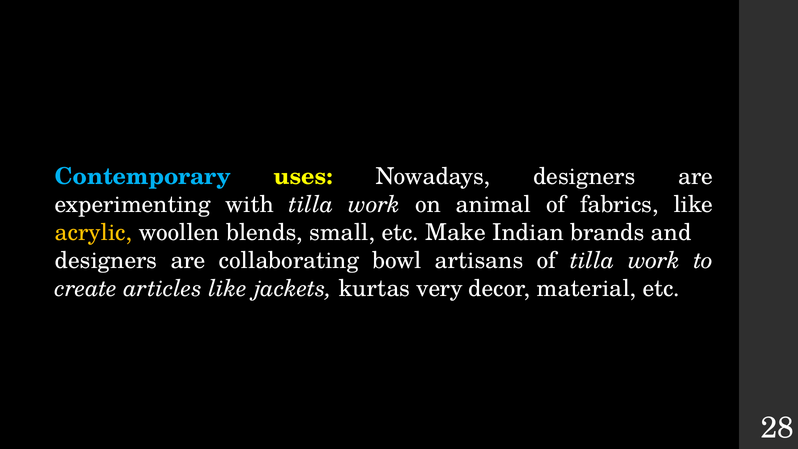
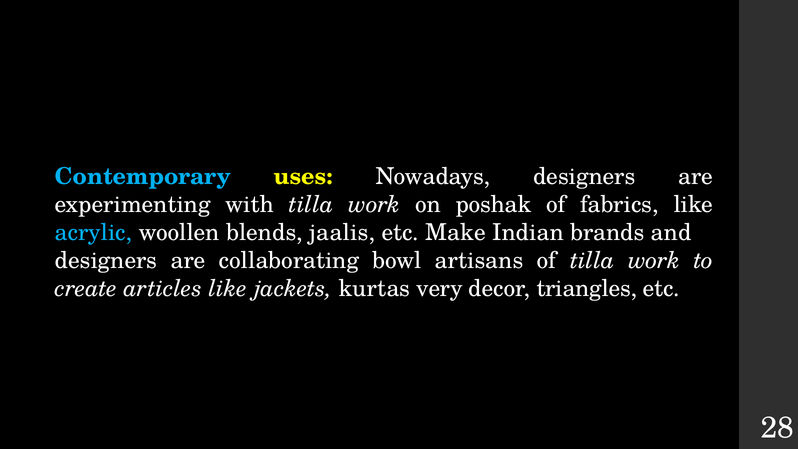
animal: animal -> poshak (494, 205)
acrylic colour: yellow -> light blue (93, 232)
small: small -> jaalis (342, 232)
material: material -> triangles (587, 288)
